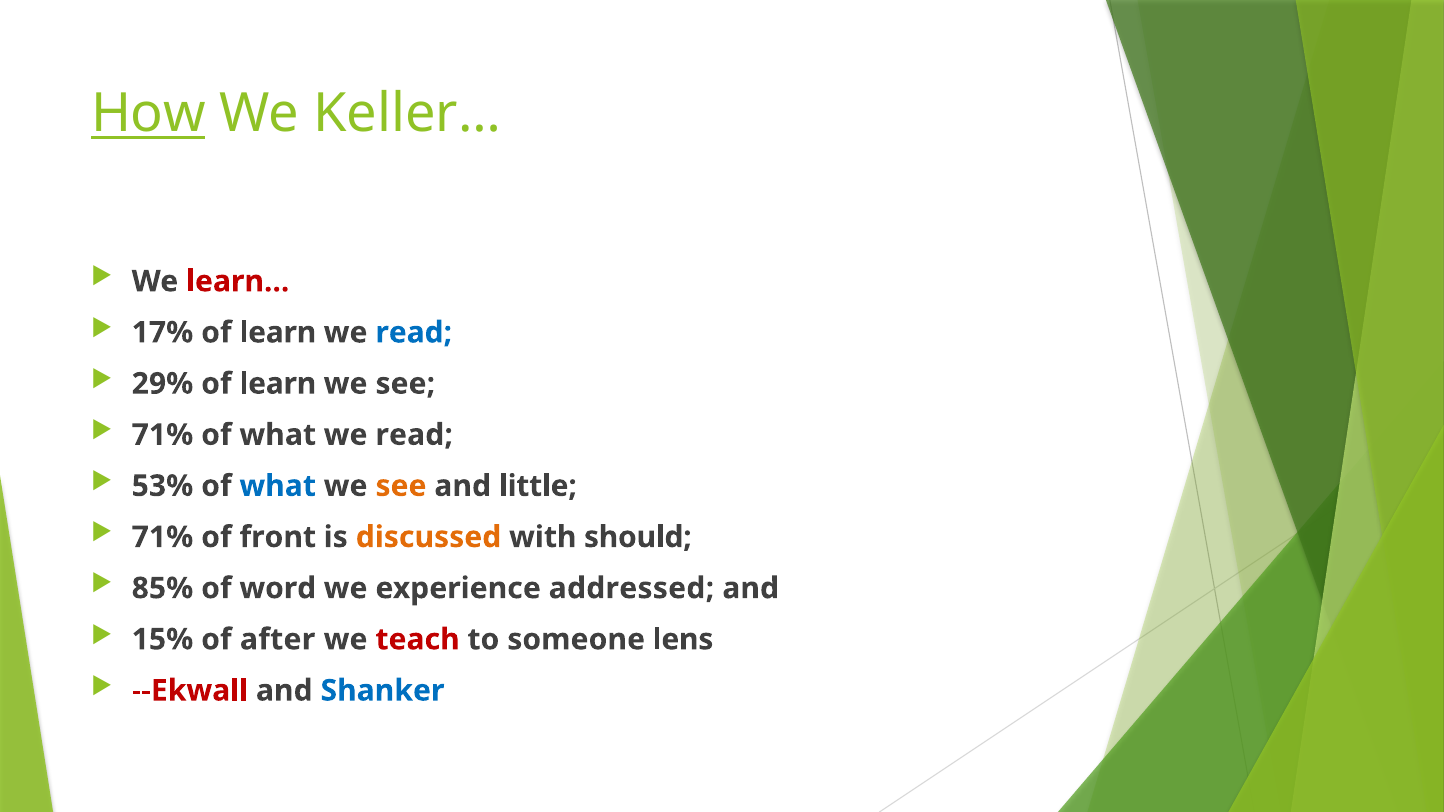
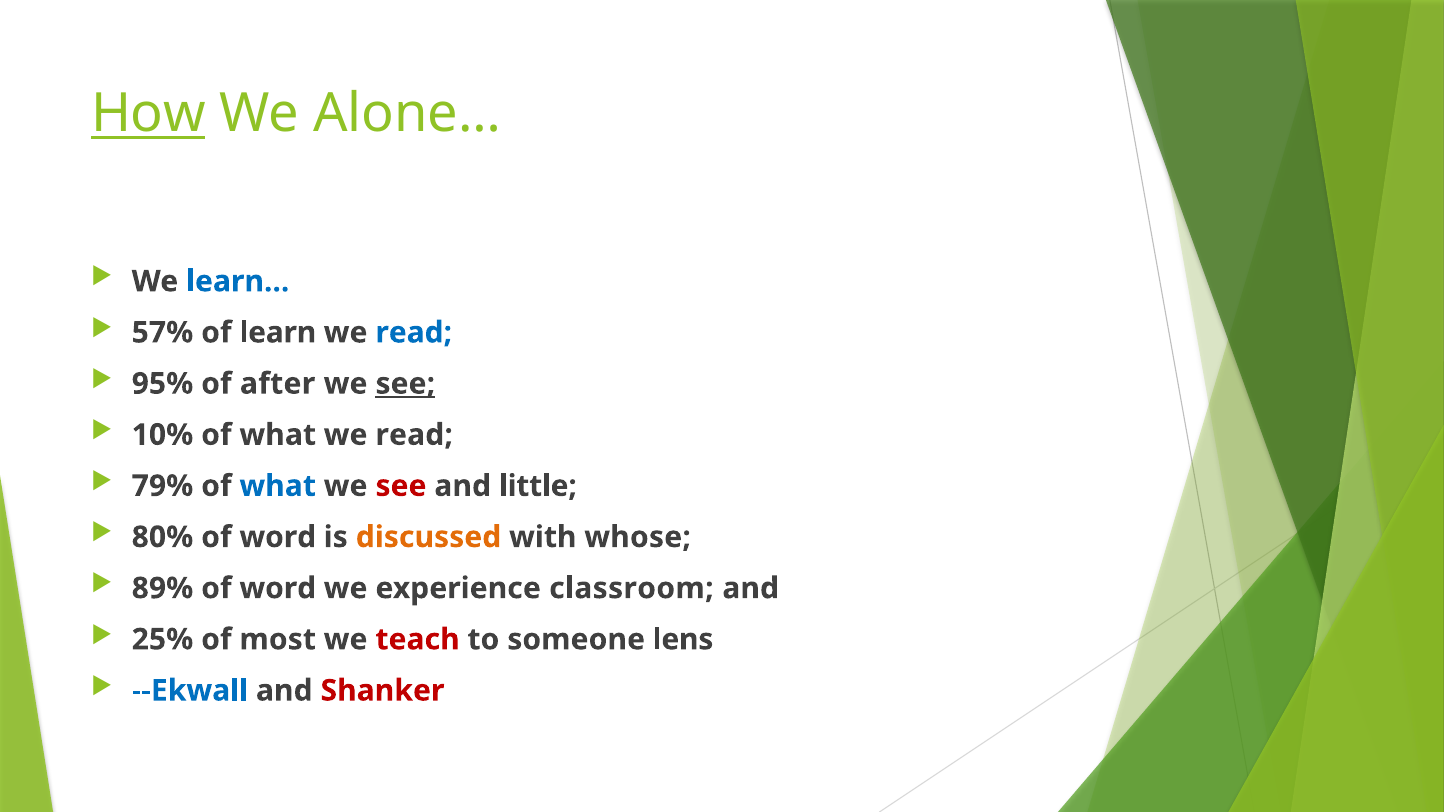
Keller…: Keller… -> Alone… (407, 114)
learn colour: red -> blue (238, 281)
17%: 17% -> 57% (162, 333)
29%: 29% -> 95% (162, 384)
learn: learn -> after (278, 384)
see underline: none -> present (405, 384)
71%: 71% -> 10% (162, 435)
53%: 53% -> 79% (162, 486)
see colour: orange -> red (401, 486)
71%: 71% -> 80% (162, 537)
front: front -> word (278, 537)
should: should -> whose (638, 537)
85%: 85% -> 89% (162, 588)
addressed: addressed -> classroom (631, 588)
15%: 15% -> 25% (162, 640)
after: after -> most (278, 640)
--Ekwall colour: red -> blue (190, 691)
Shanker colour: blue -> red (382, 691)
